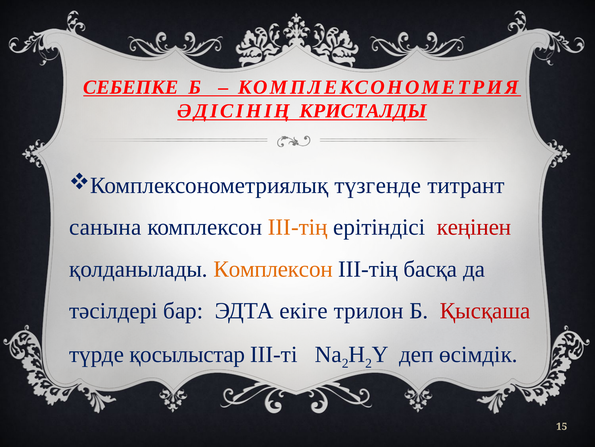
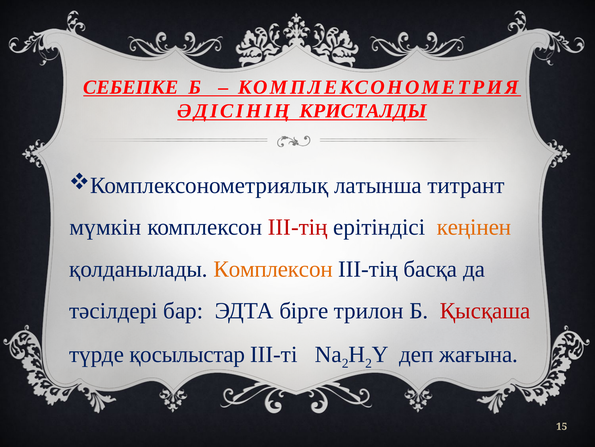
түзгенде: түзгенде -> латынша (378, 185)
санына: санына -> мүмкін (105, 227)
ІІІ-тің colour: orange -> red (298, 227)
кеңінен colour: red -> orange (474, 227)
екіге: екіге -> бірге (304, 310)
өсімдік: өсімдік -> жағына (479, 354)
